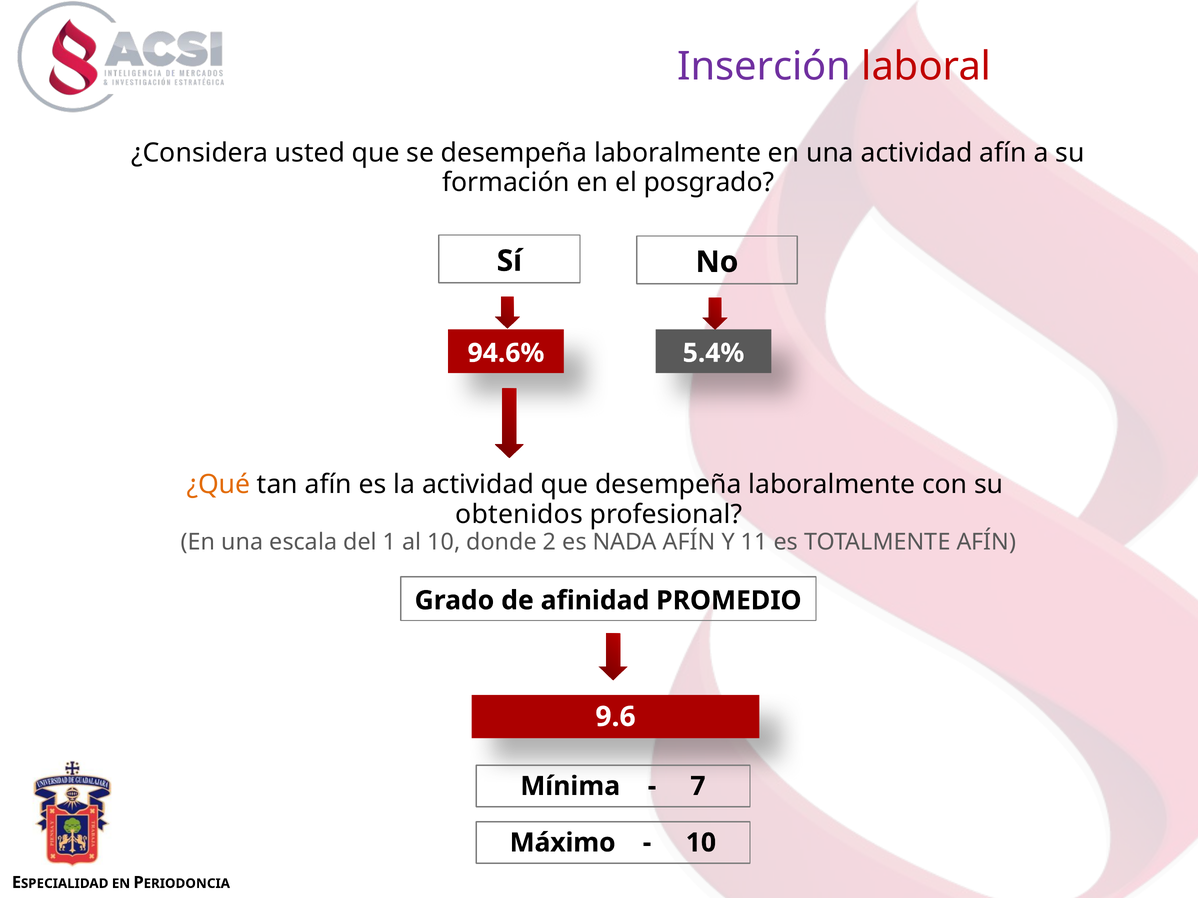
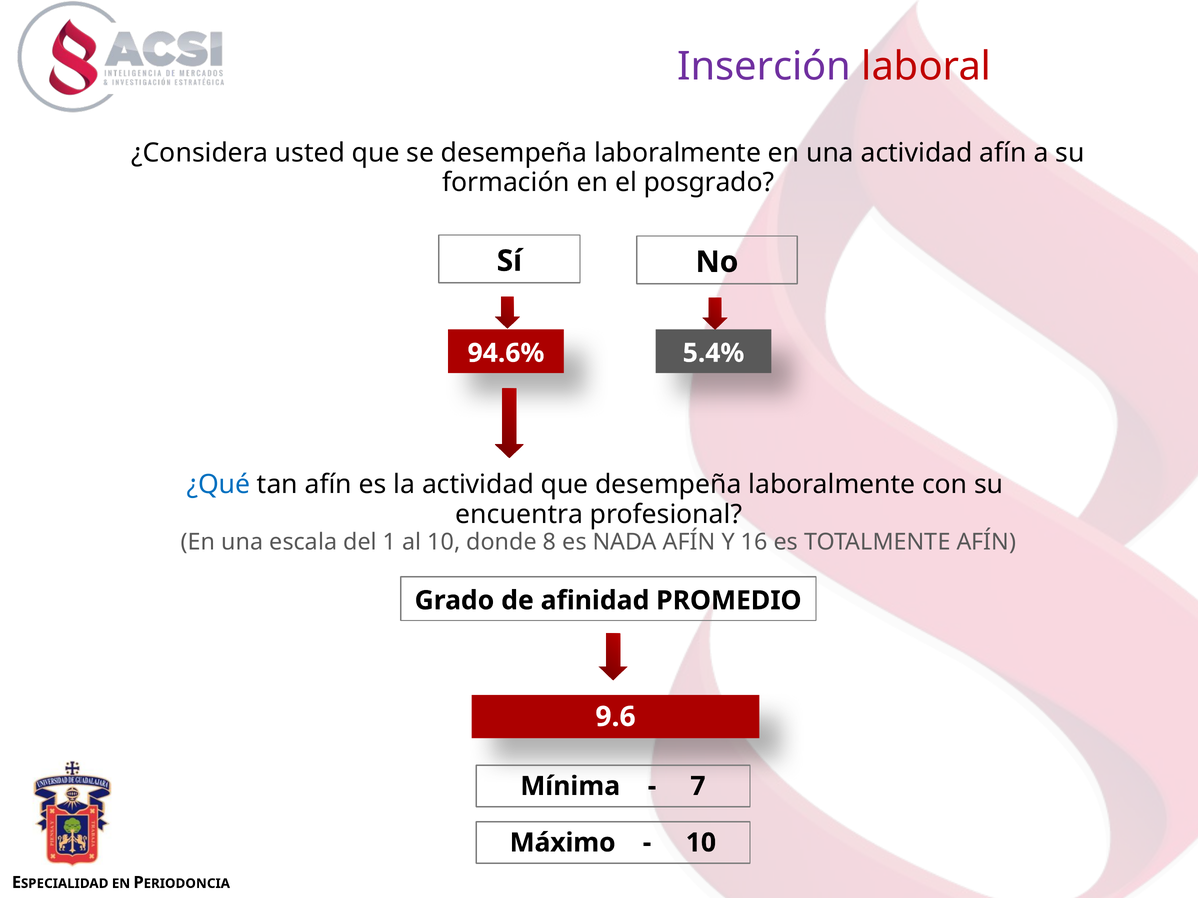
¿Qué colour: orange -> blue (218, 485)
obtenidos: obtenidos -> encuentra (519, 515)
2: 2 -> 8 (550, 542)
11: 11 -> 16 (754, 542)
